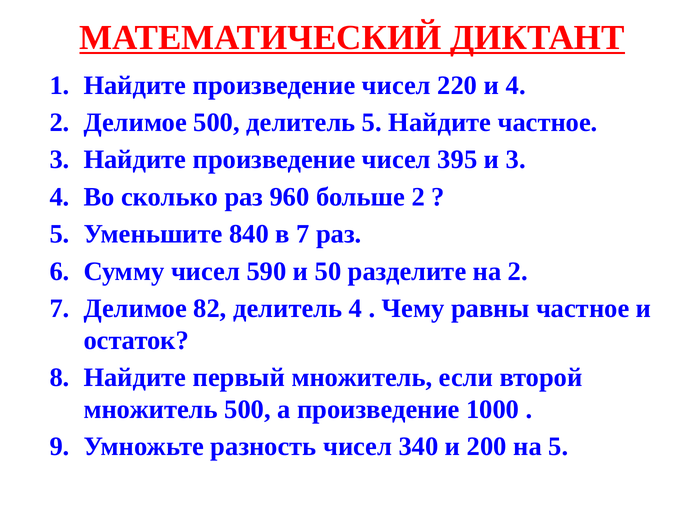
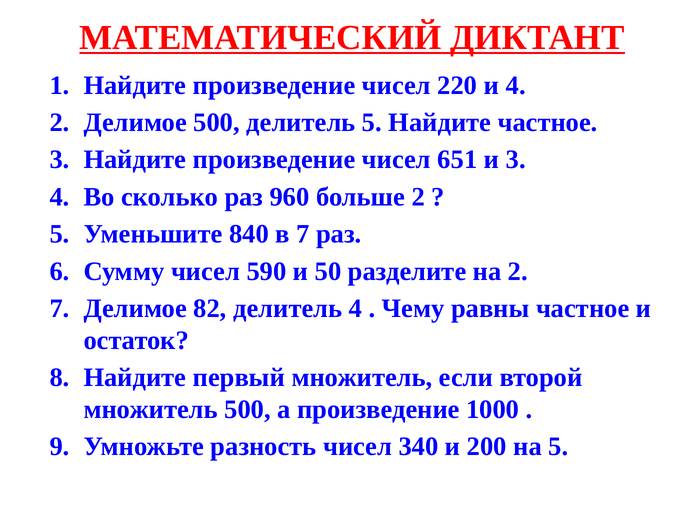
395: 395 -> 651 (457, 159)
